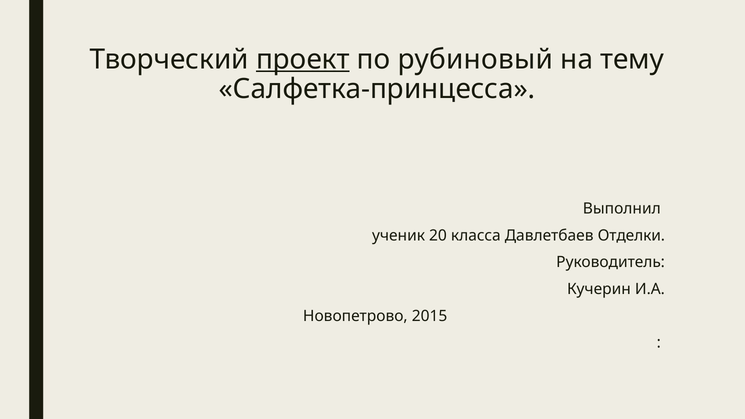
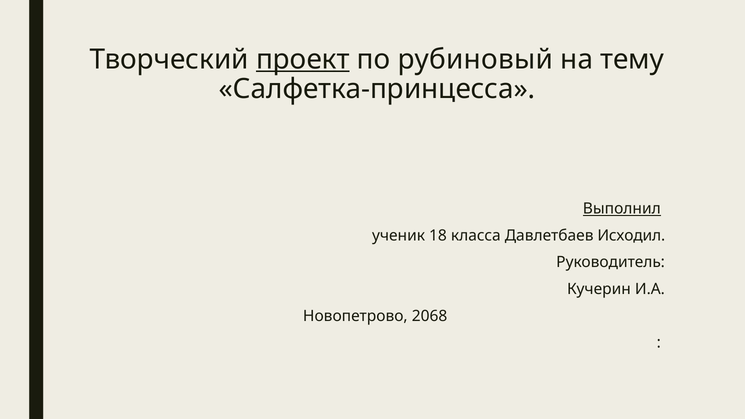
Выполнил underline: none -> present (622, 209)
20: 20 -> 18 (438, 236)
Отделки: Отделки -> Исходил (631, 236)
2015: 2015 -> 2068 (430, 316)
